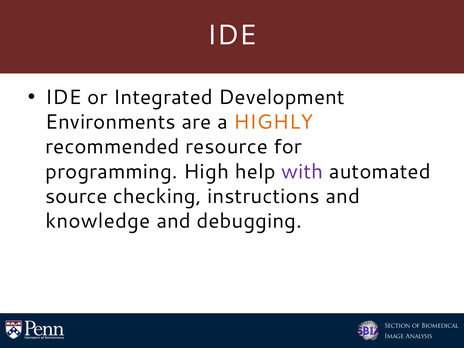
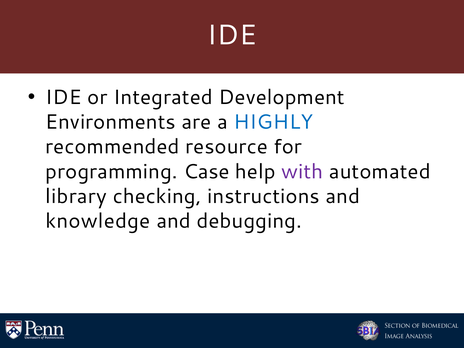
HIGHLY colour: orange -> blue (273, 122)
High: High -> Case (206, 172)
source: source -> library (76, 196)
